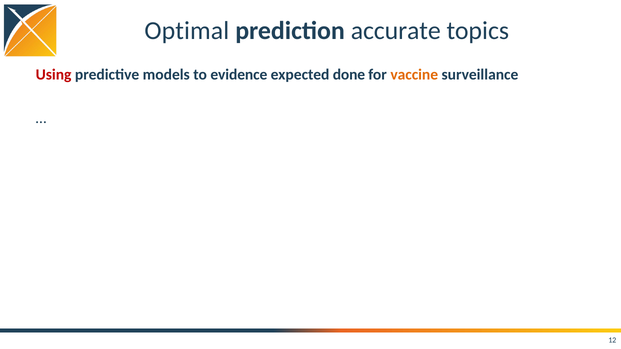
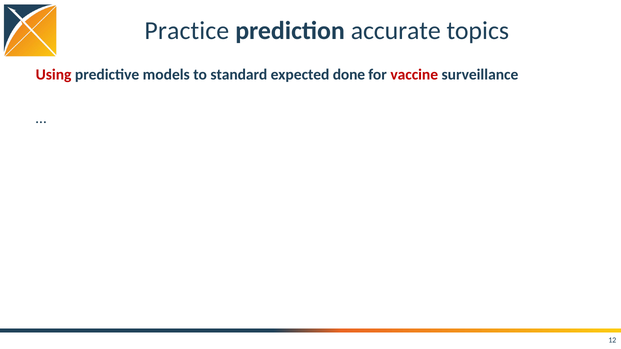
Optimal: Optimal -> Practice (187, 31)
evidence: evidence -> standard (239, 75)
vaccine colour: orange -> red (414, 75)
